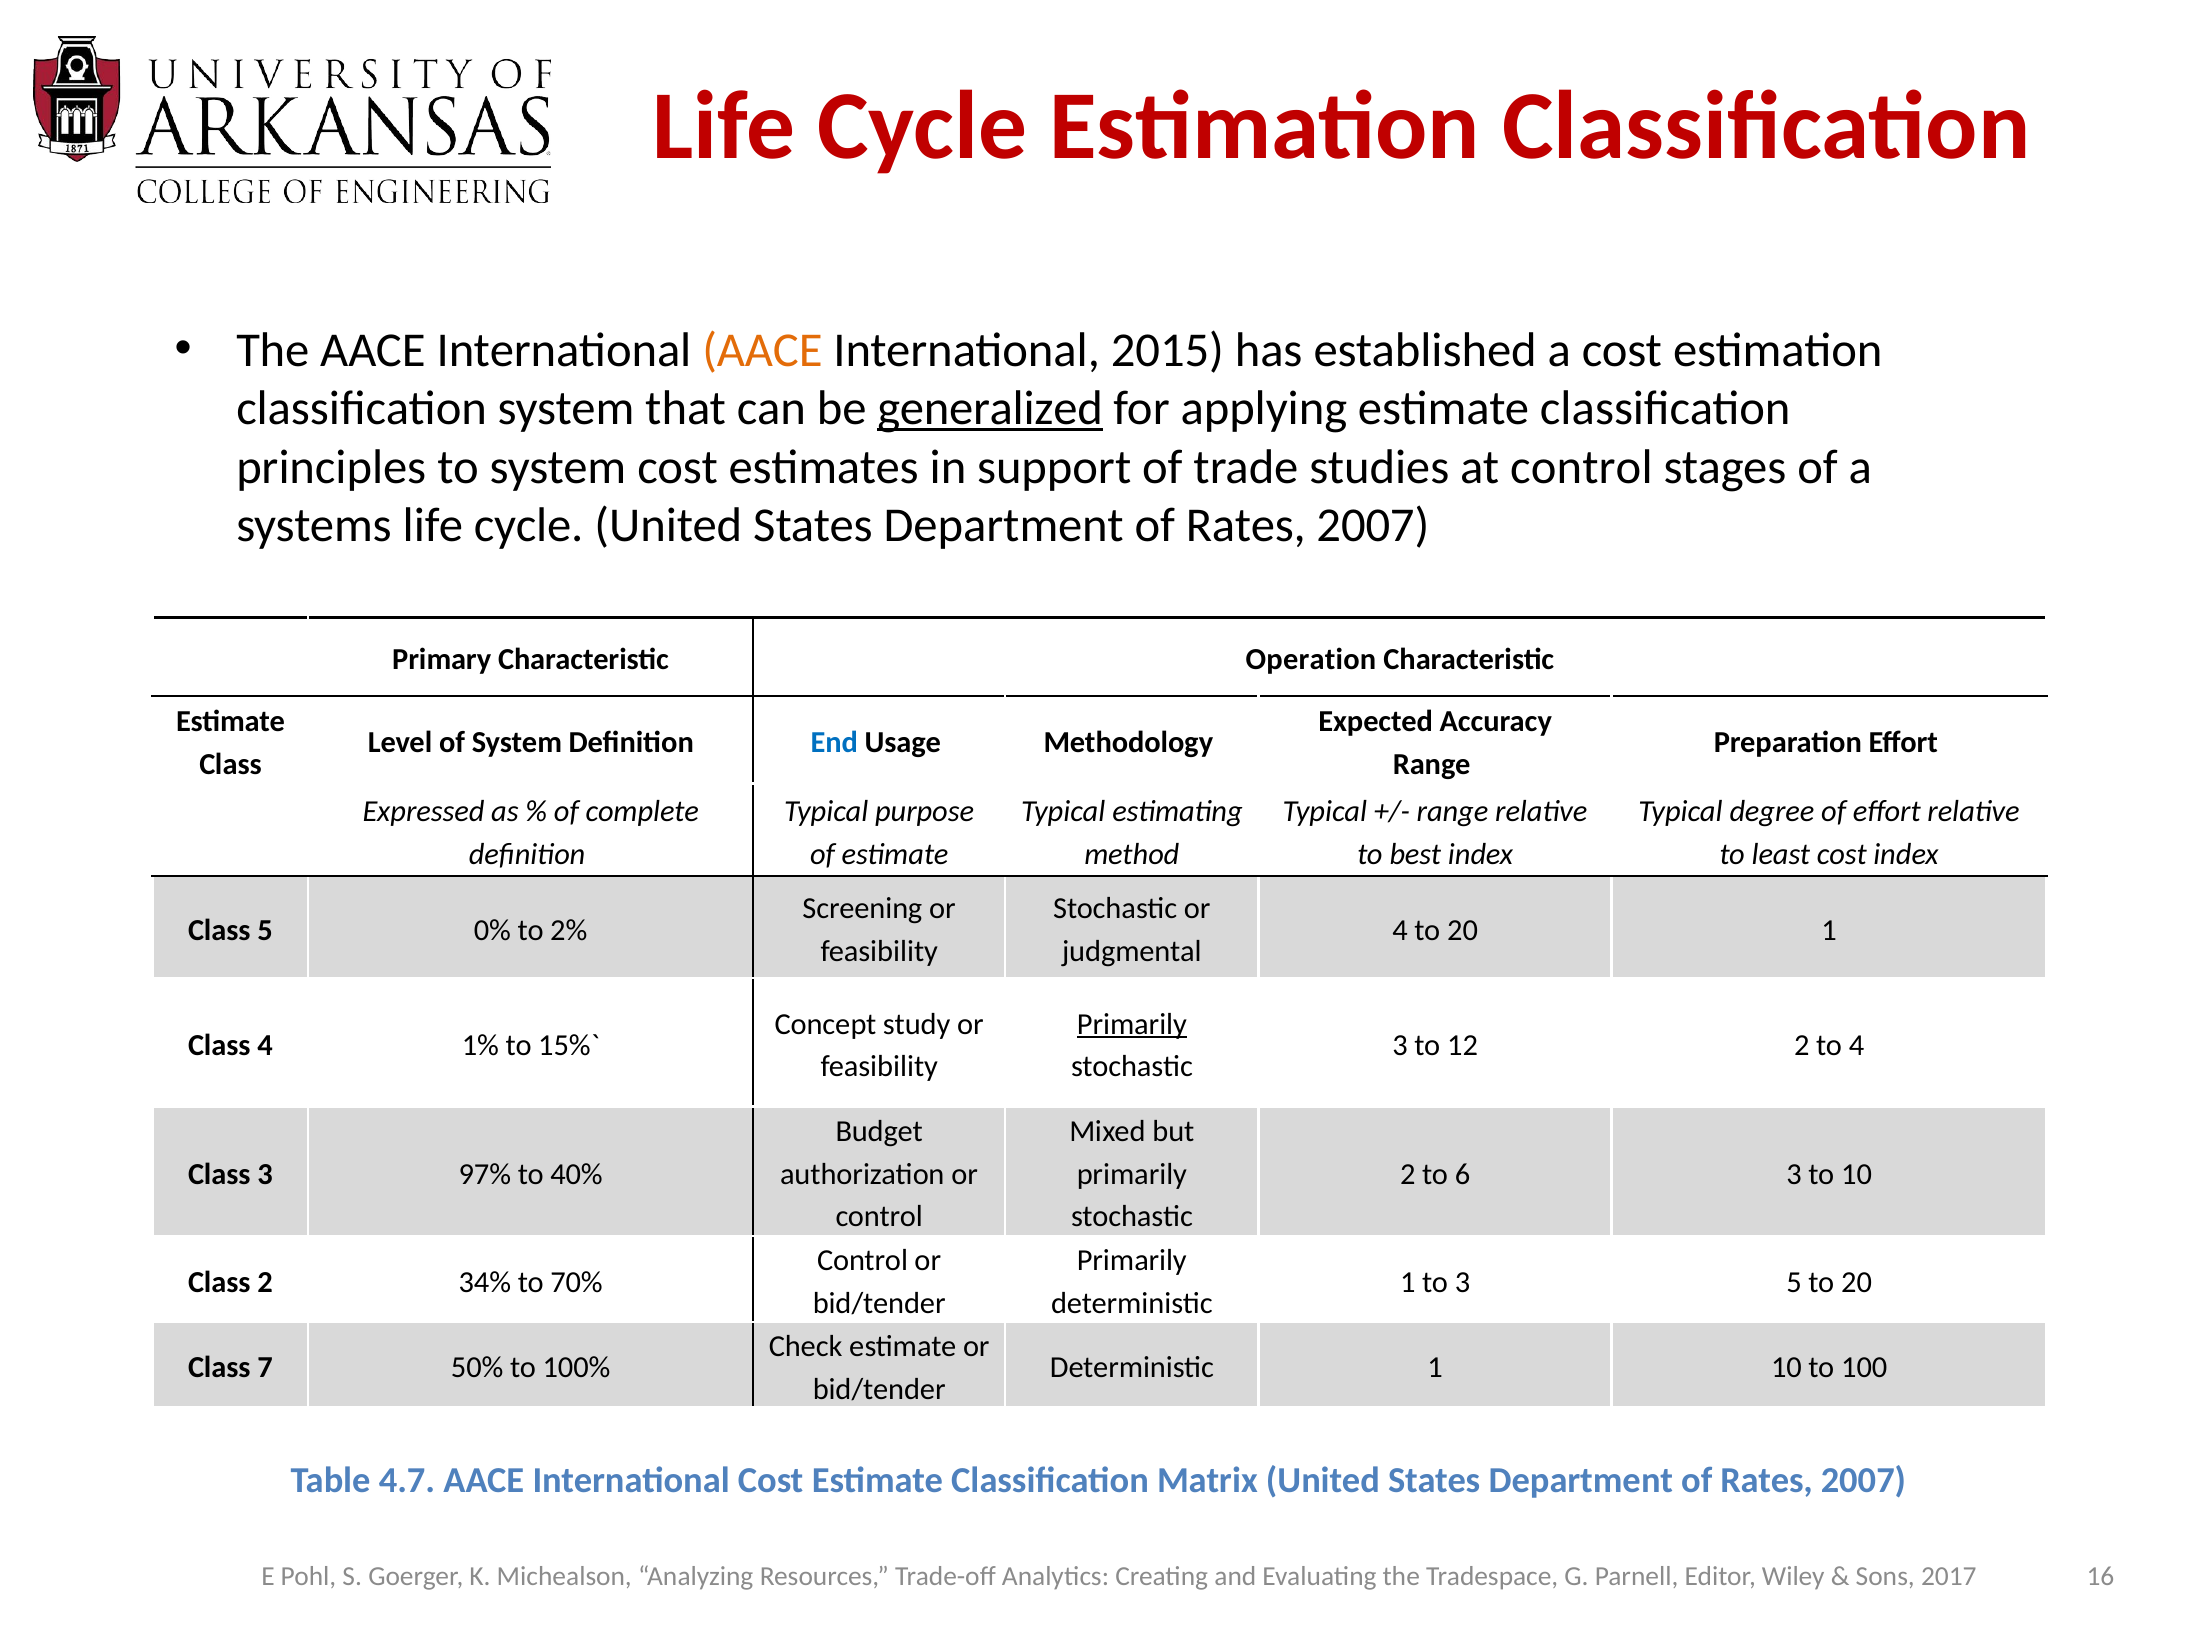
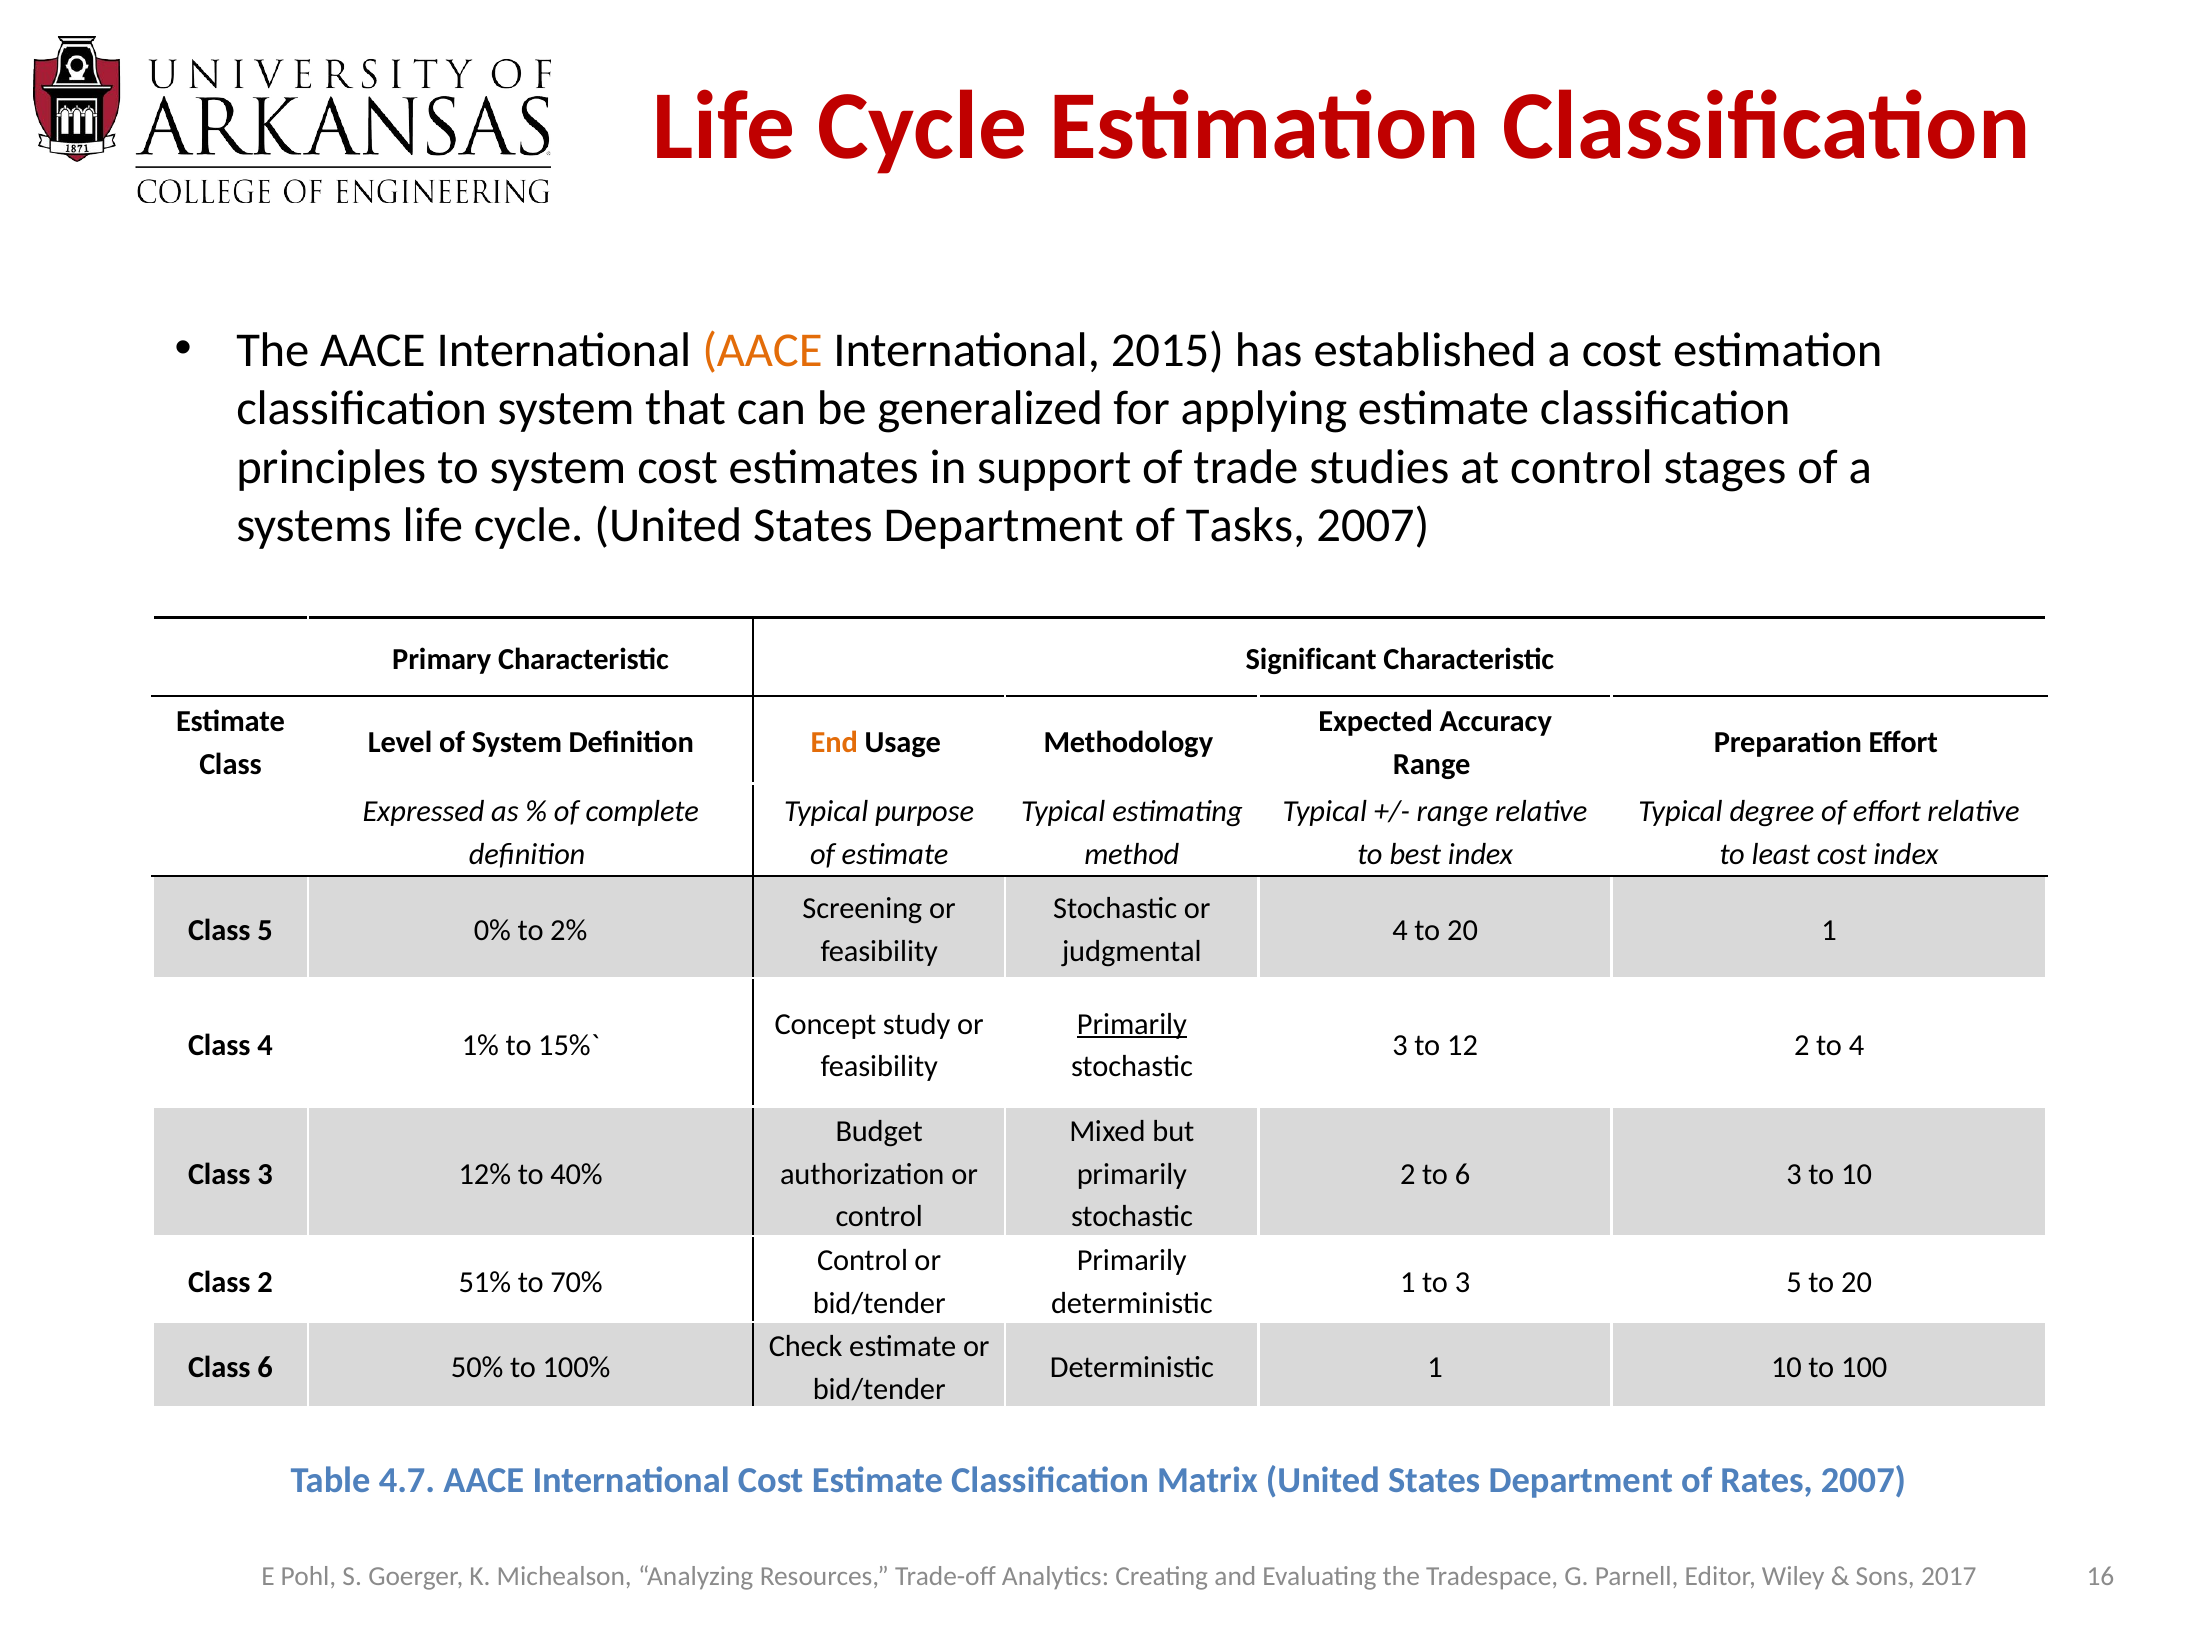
generalized underline: present -> none (990, 409)
Rates: Rates -> Tasks (1246, 526)
Operation: Operation -> Significant (1311, 660)
End colour: blue -> orange (834, 743)
97%: 97% -> 12% (485, 1174)
34%: 34% -> 51% (485, 1282)
Class 7: 7 -> 6 (265, 1368)
